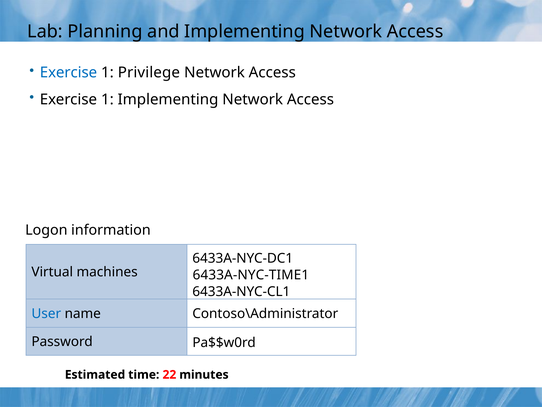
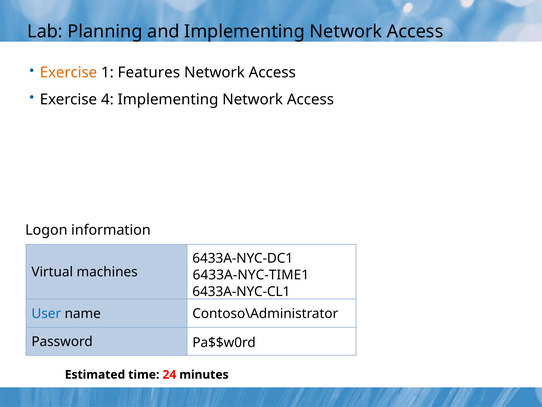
Exercise colour: blue -> orange (68, 73)
Privilege: Privilege -> Features (149, 73)
1: 1 -> 4 (107, 99)
22: 22 -> 24 (169, 374)
